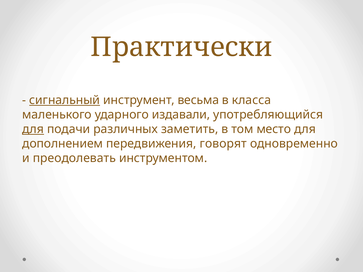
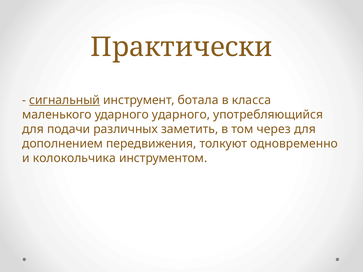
весьма: весьма -> ботала (198, 100)
ударного издавали: издавали -> ударного (181, 115)
для underline: present -> none (33, 129)
место: место -> через (274, 129)
говорят: говорят -> толкуют (223, 144)
преодолевать: преодолевать -> колокольчика (74, 158)
